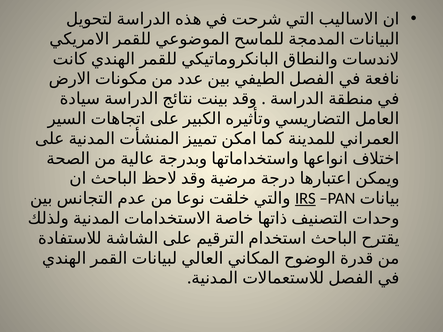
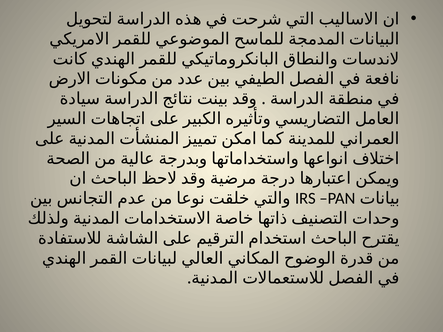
IRS underline: present -> none (305, 199)
